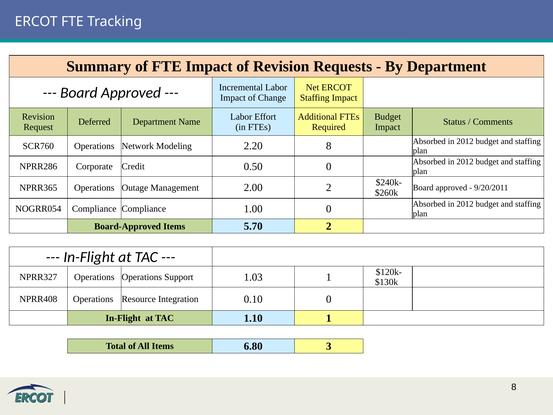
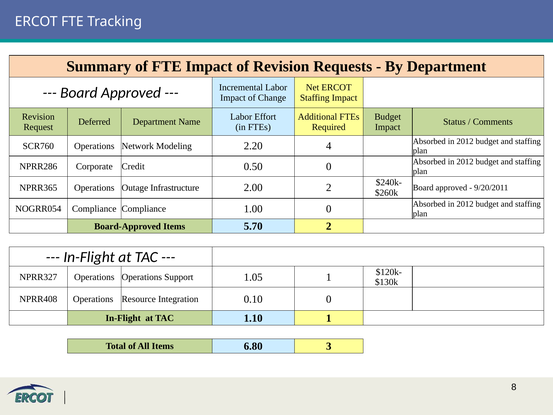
2.20 8: 8 -> 4 (329, 146)
Management: Management -> Infrastructure (175, 188)
1.03: 1.03 -> 1.05 (253, 277)
